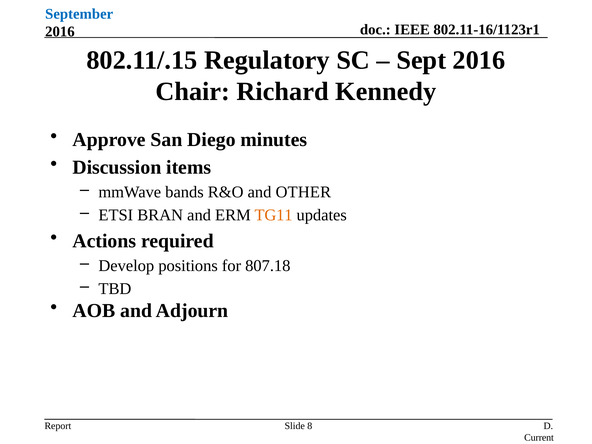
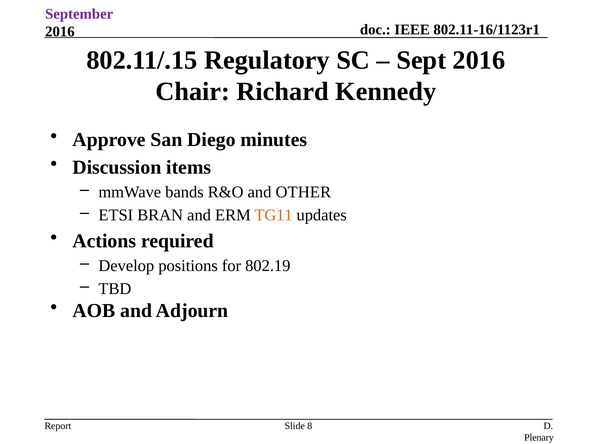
September colour: blue -> purple (79, 14)
807.18: 807.18 -> 802.19 (268, 266)
Current: Current -> Plenary (539, 438)
